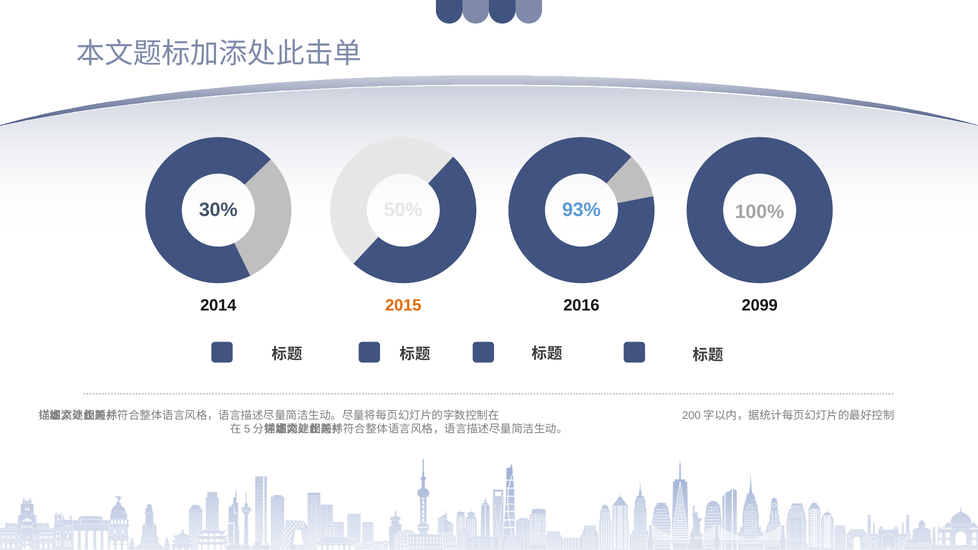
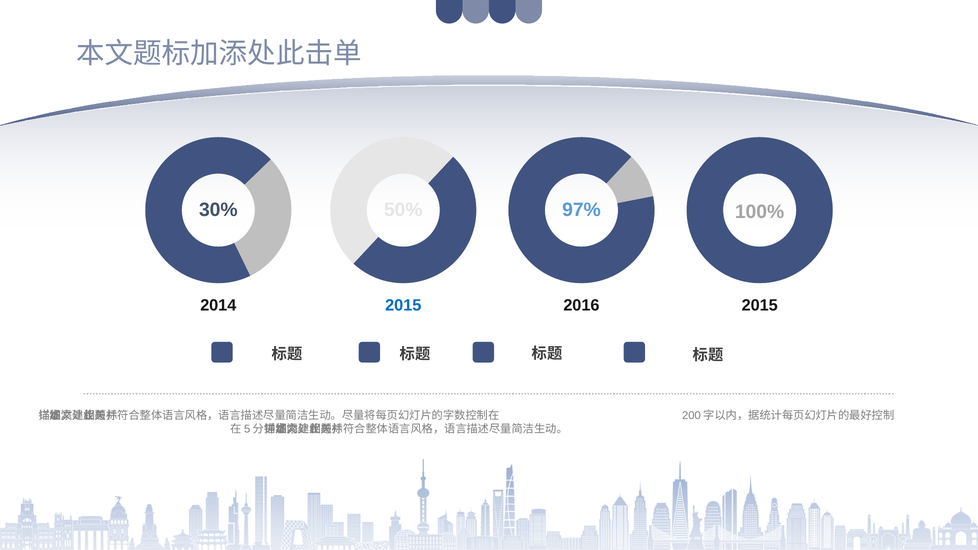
93%: 93% -> 97% (581, 210)
2015 colour: orange -> blue (403, 306)
2016 2099: 2099 -> 2015 (760, 306)
